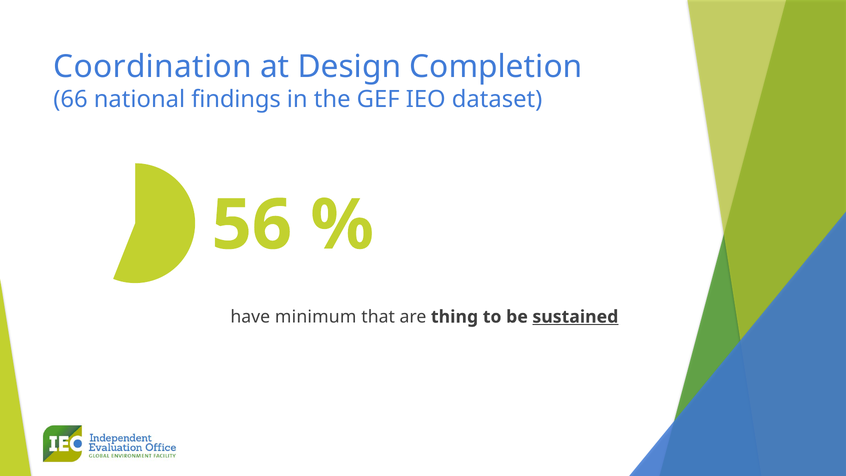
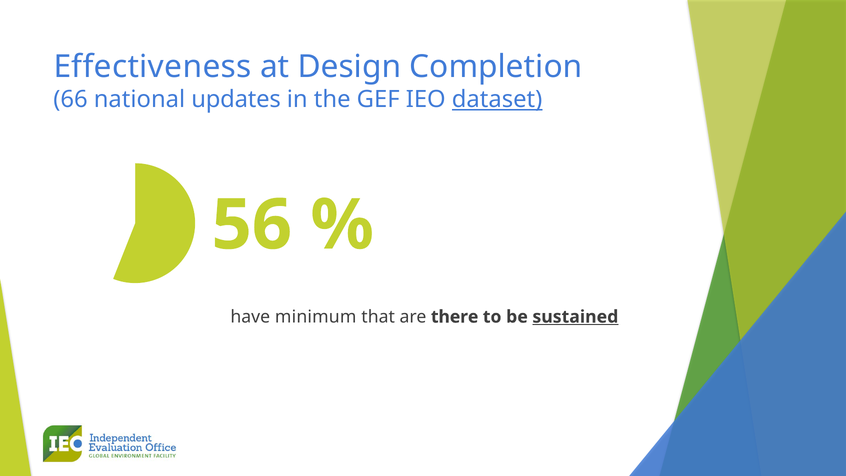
Coordination: Coordination -> Effectiveness (152, 67)
findings: findings -> updates (236, 99)
dataset underline: none -> present (497, 99)
thing: thing -> there (455, 317)
